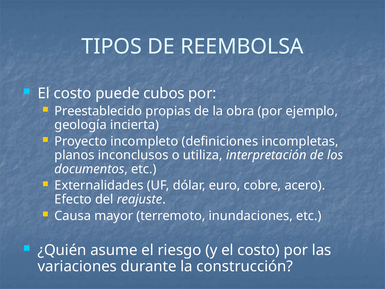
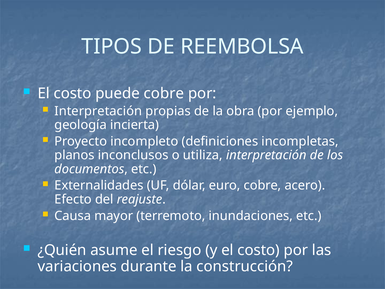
puede cubos: cubos -> cobre (164, 93)
Preestablecido: Preestablecido -> Interpretación (98, 111)
